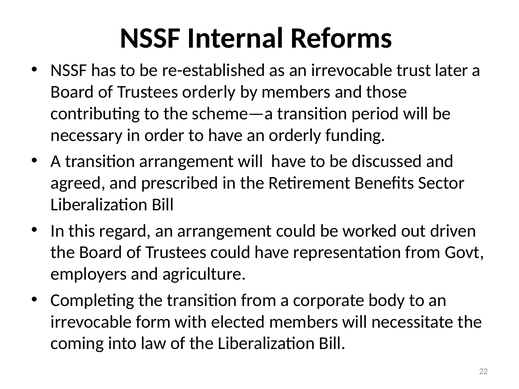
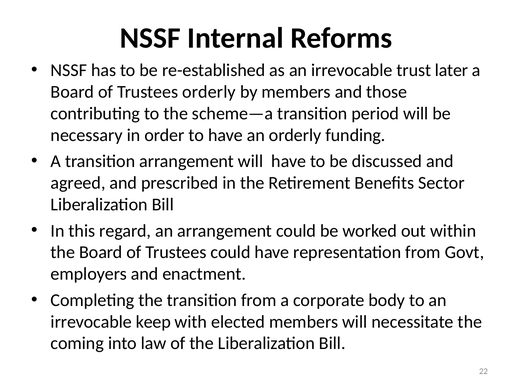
driven: driven -> within (453, 231)
agriculture: agriculture -> enactment (204, 274)
form: form -> keep (153, 322)
